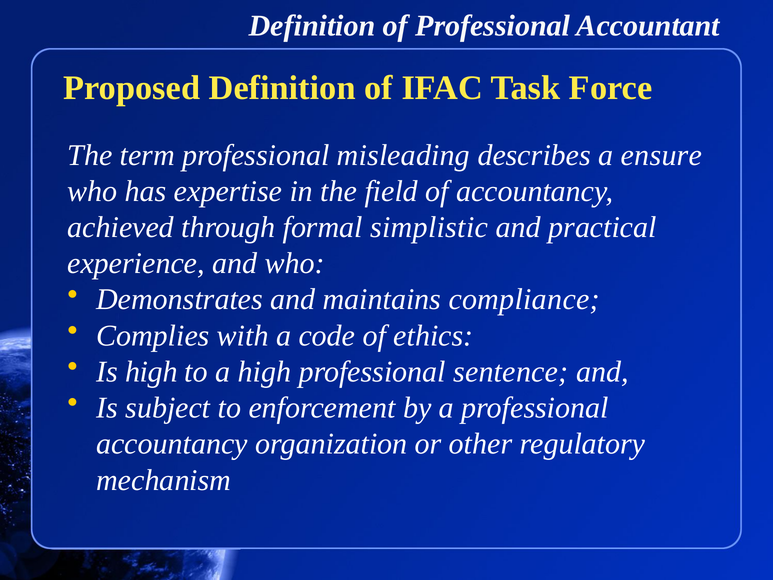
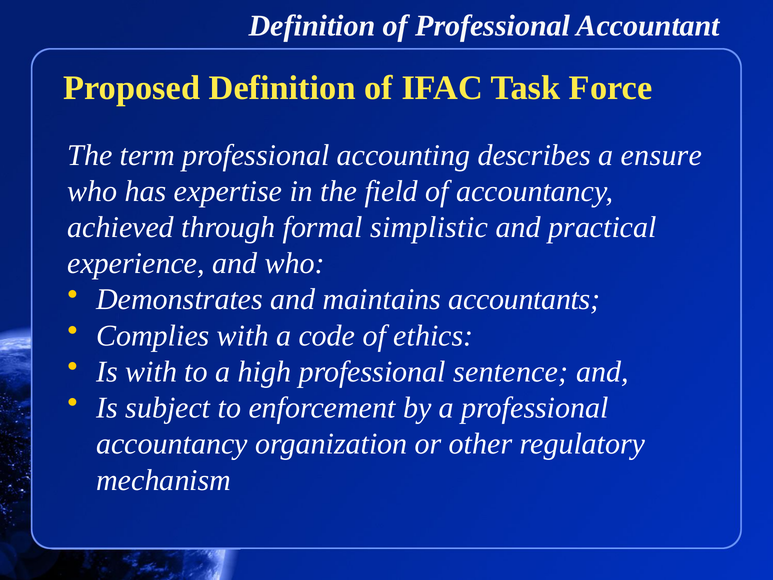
misleading: misleading -> accounting (404, 155)
compliance: compliance -> accountants (524, 299)
Is high: high -> with (151, 372)
